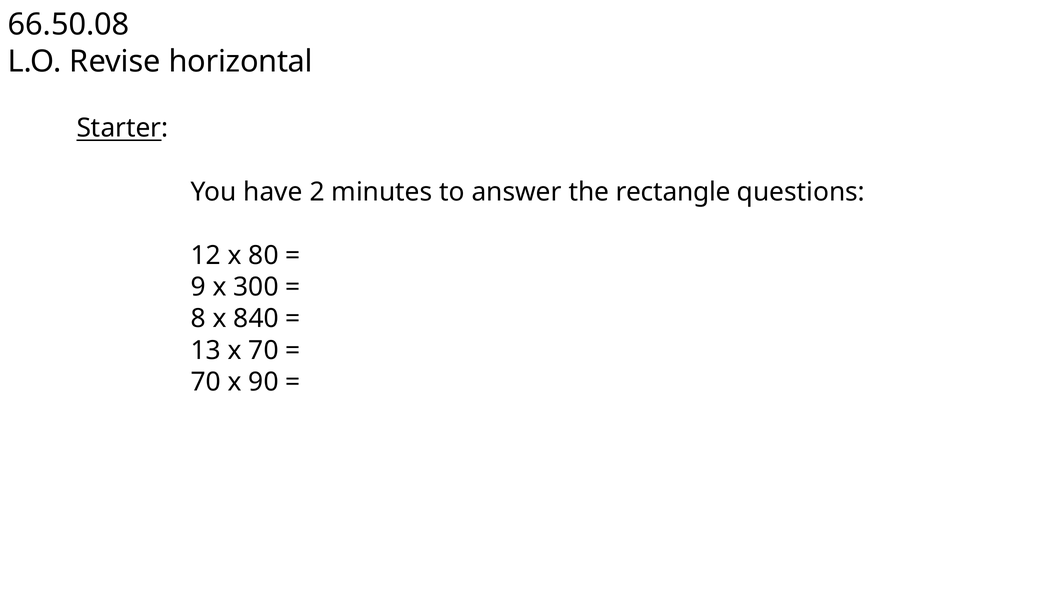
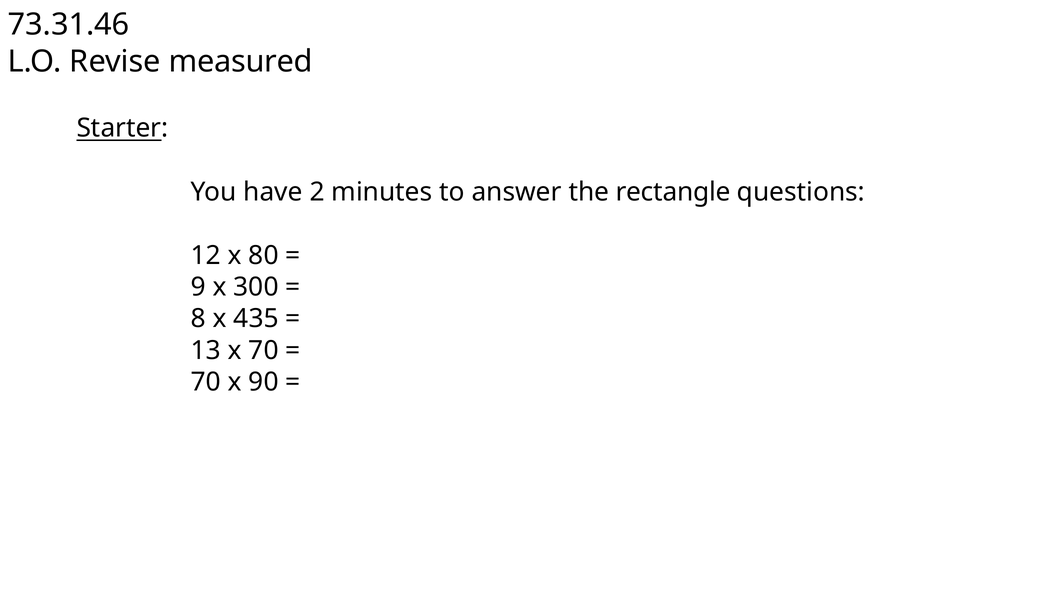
66.50.08: 66.50.08 -> 73.31.46 (69, 24)
horizontal: horizontal -> measured (241, 61)
840: 840 -> 435 (256, 319)
